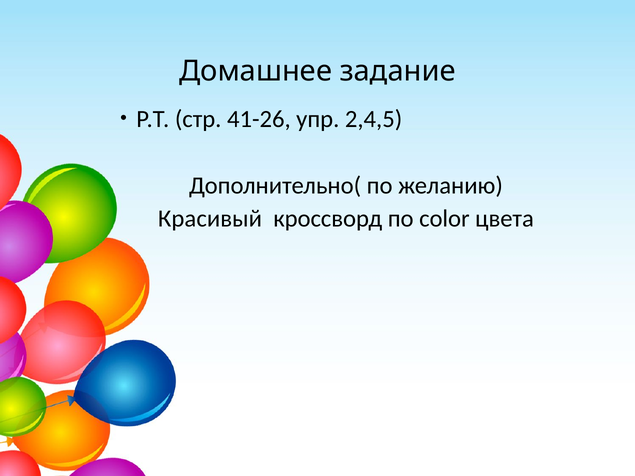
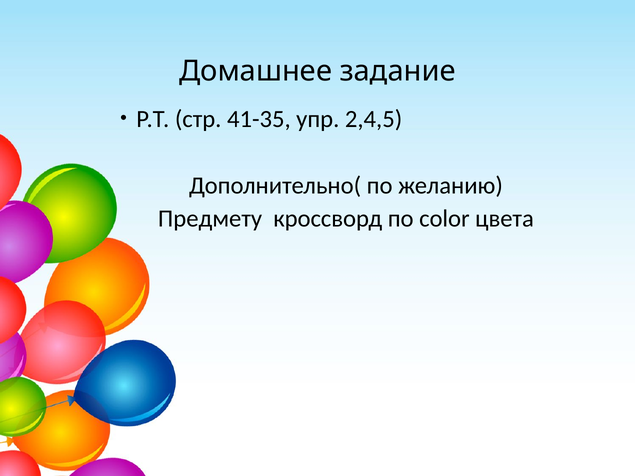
41-26: 41-26 -> 41-35 (259, 119)
Красивый: Красивый -> Предмету (210, 219)
